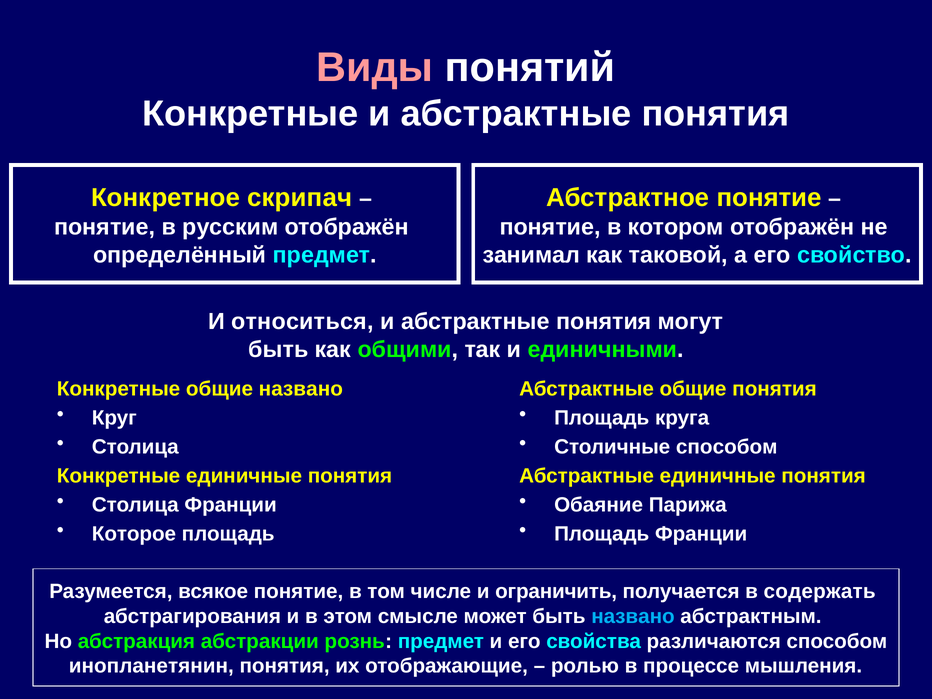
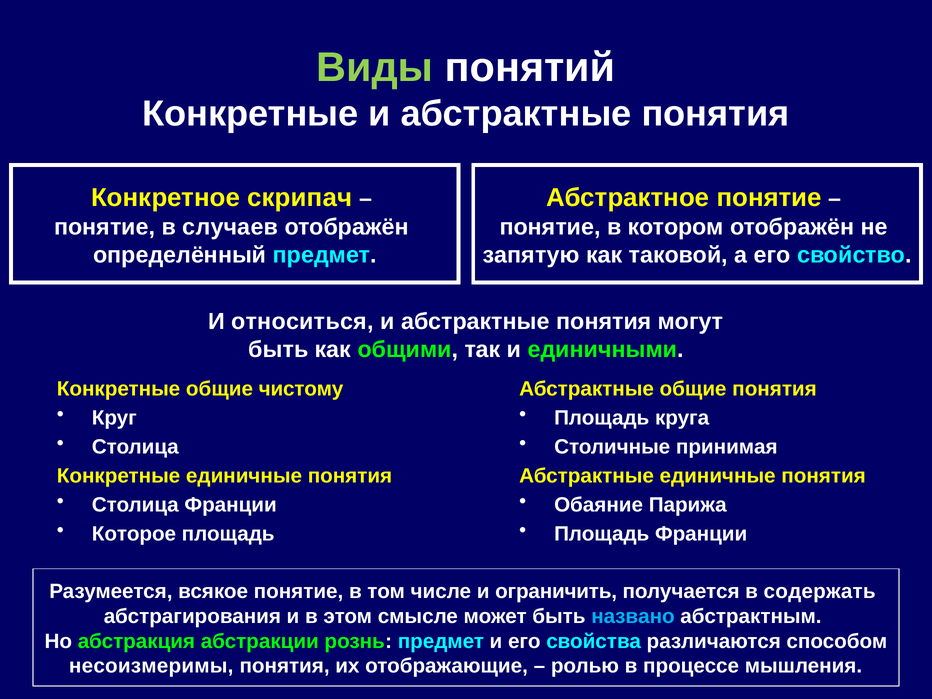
Виды colour: pink -> light green (375, 67)
русским: русским -> случаев (230, 227)
занимал: занимал -> запятую (531, 255)
общие названо: названо -> чистому (301, 389)
Столичные способом: способом -> принимая (727, 447)
инопланетянин: инопланетянин -> несоизмеримы (151, 666)
